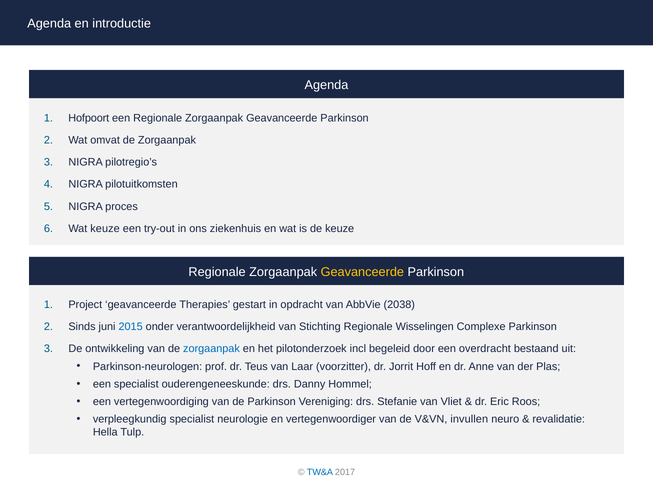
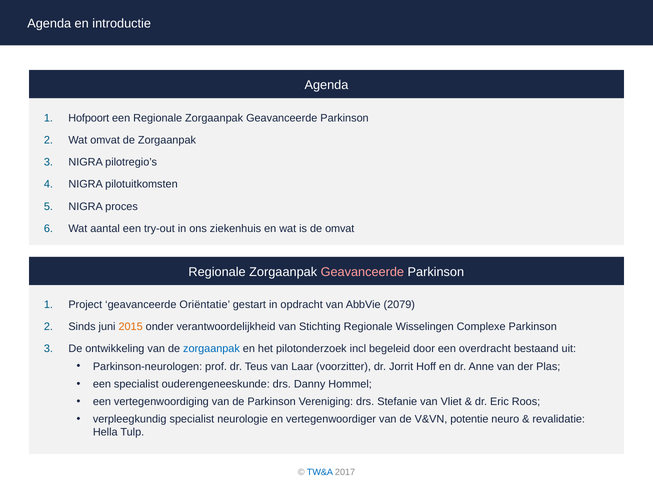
Wat keuze: keuze -> aantal (105, 229)
de keuze: keuze -> omvat (340, 229)
Geavanceerde colour: yellow -> pink (362, 272)
Therapies: Therapies -> Oriëntatie (205, 304)
2038: 2038 -> 2079 (399, 304)
2015 colour: blue -> orange (131, 327)
invullen: invullen -> potentie (469, 419)
